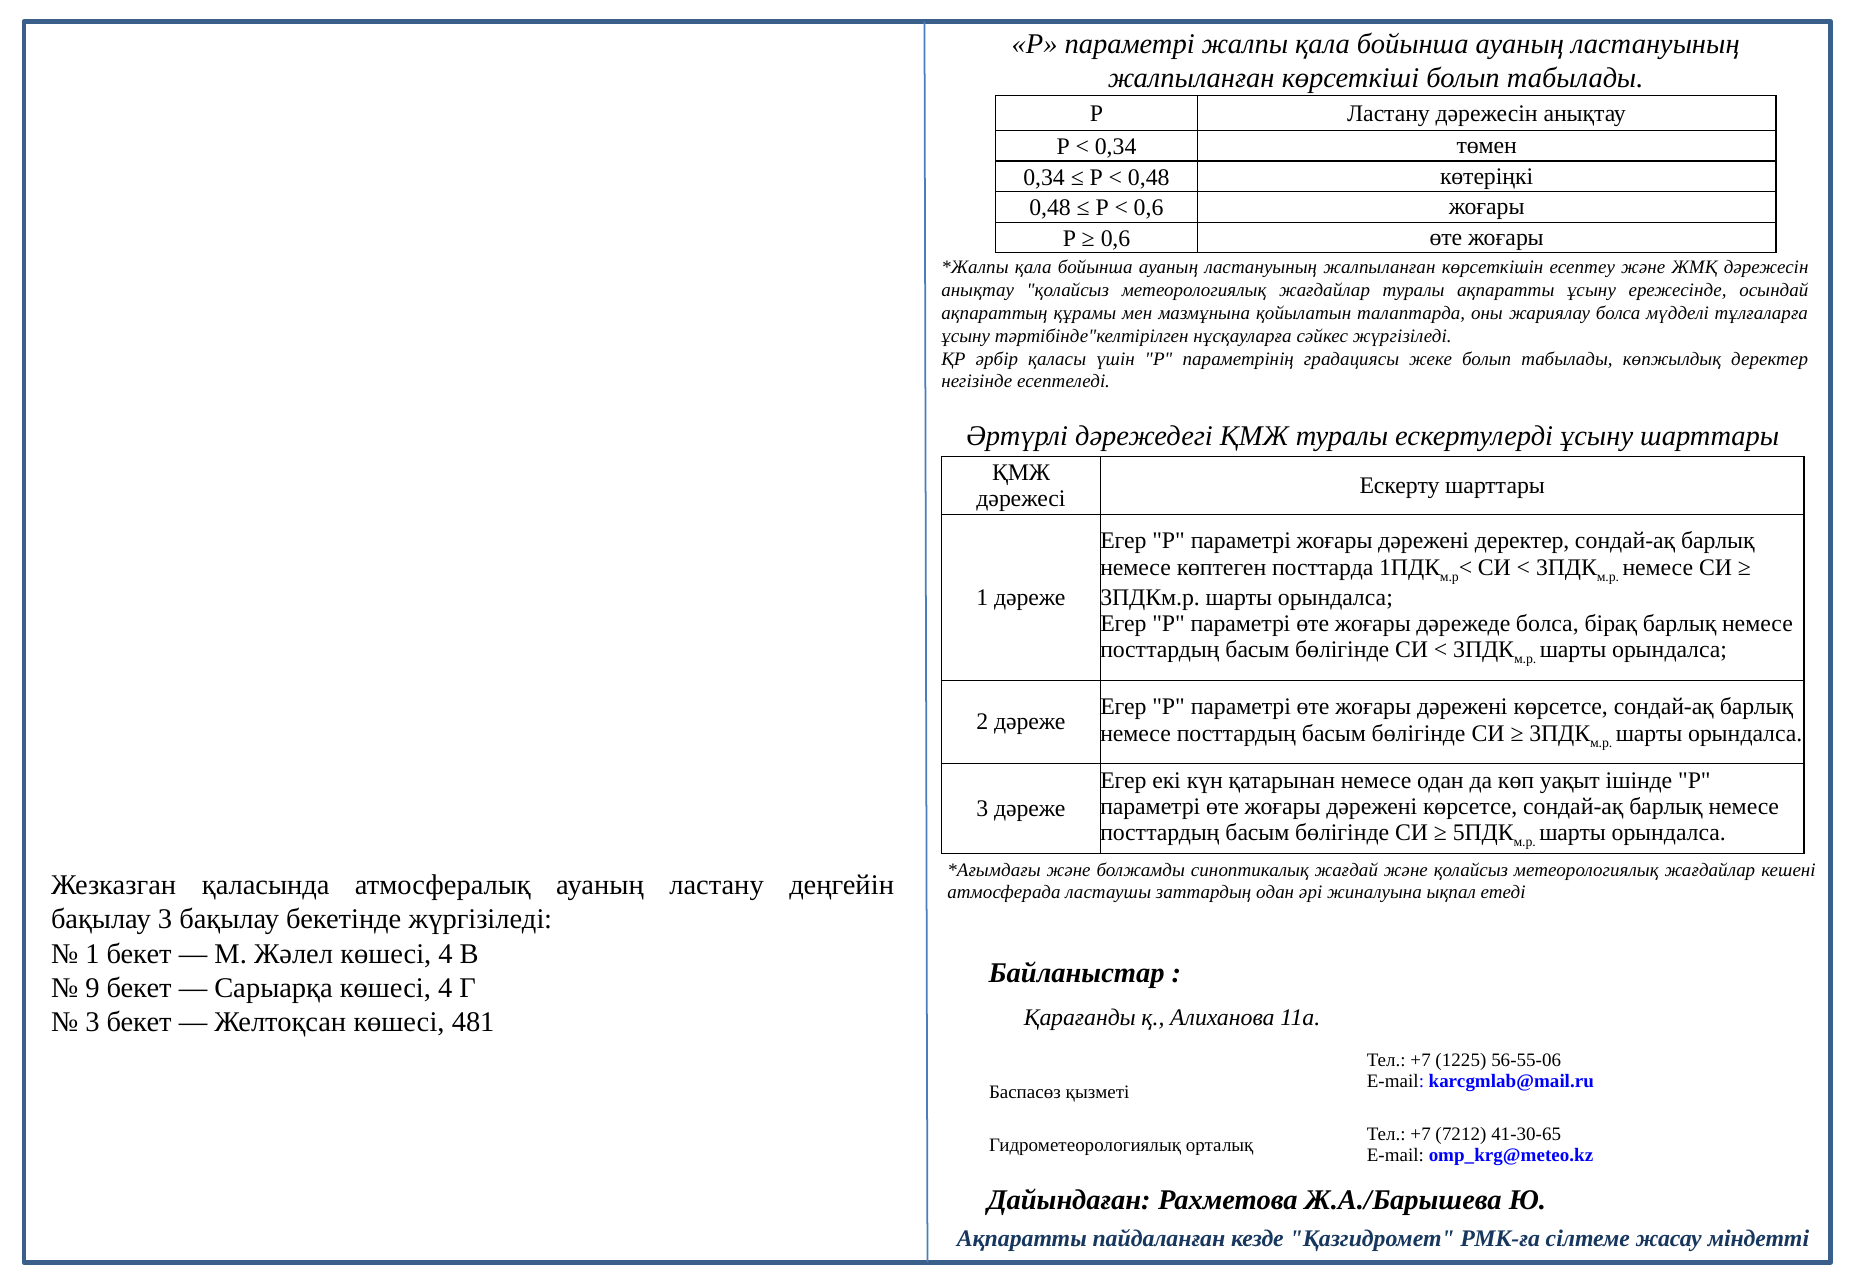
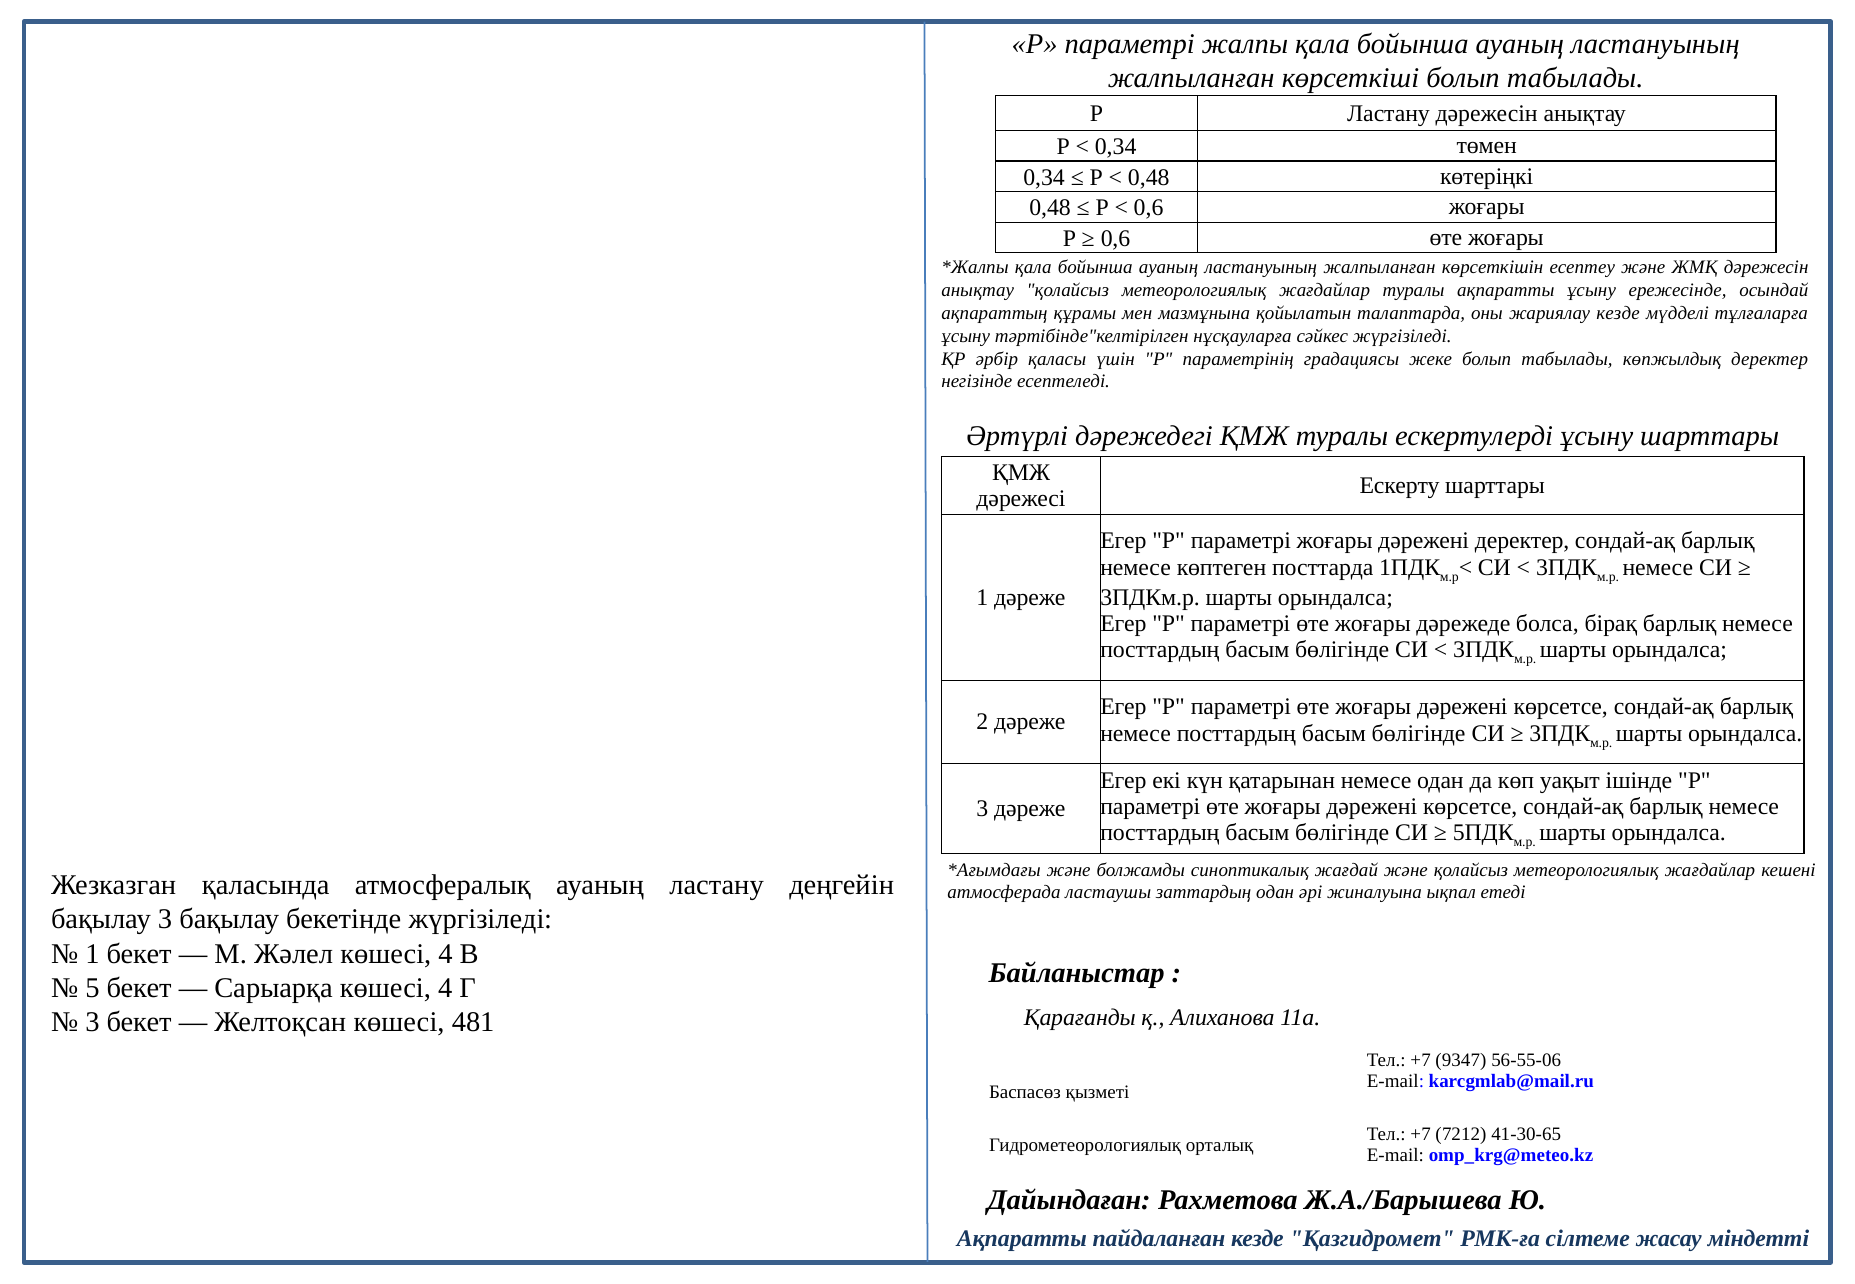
жариялау болса: болса -> кезде (1618, 313)
9: 9 -> 5 (92, 988)
1225: 1225 -> 9347 (1461, 1060)
